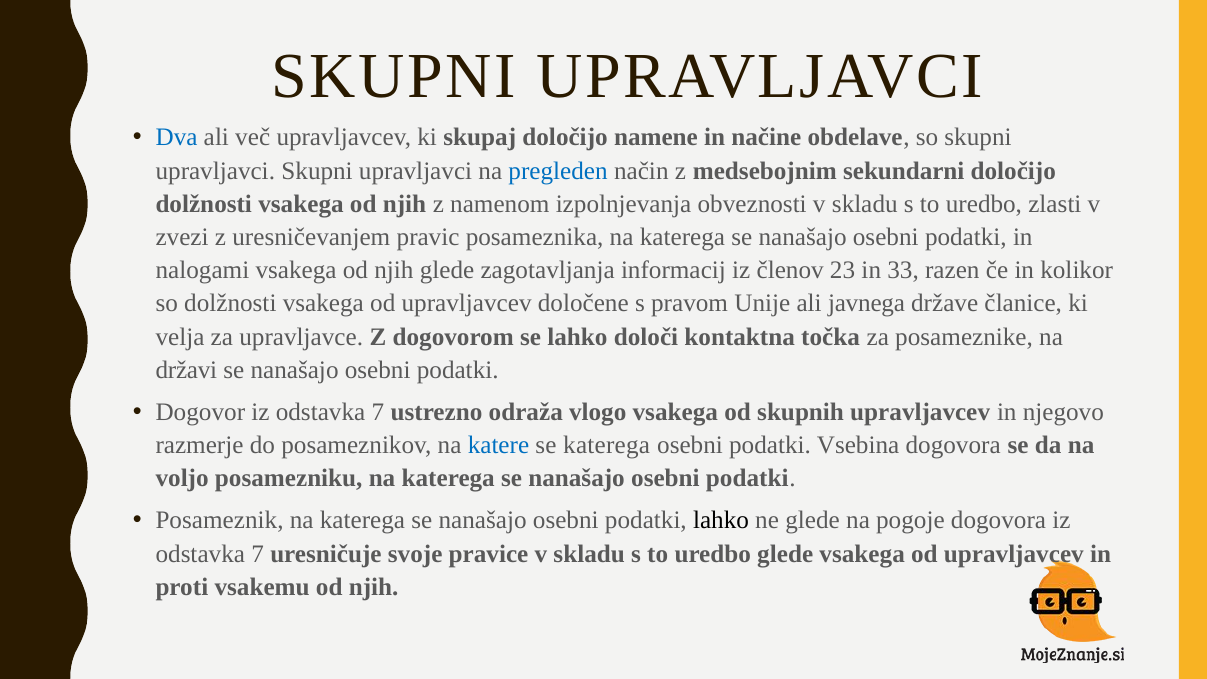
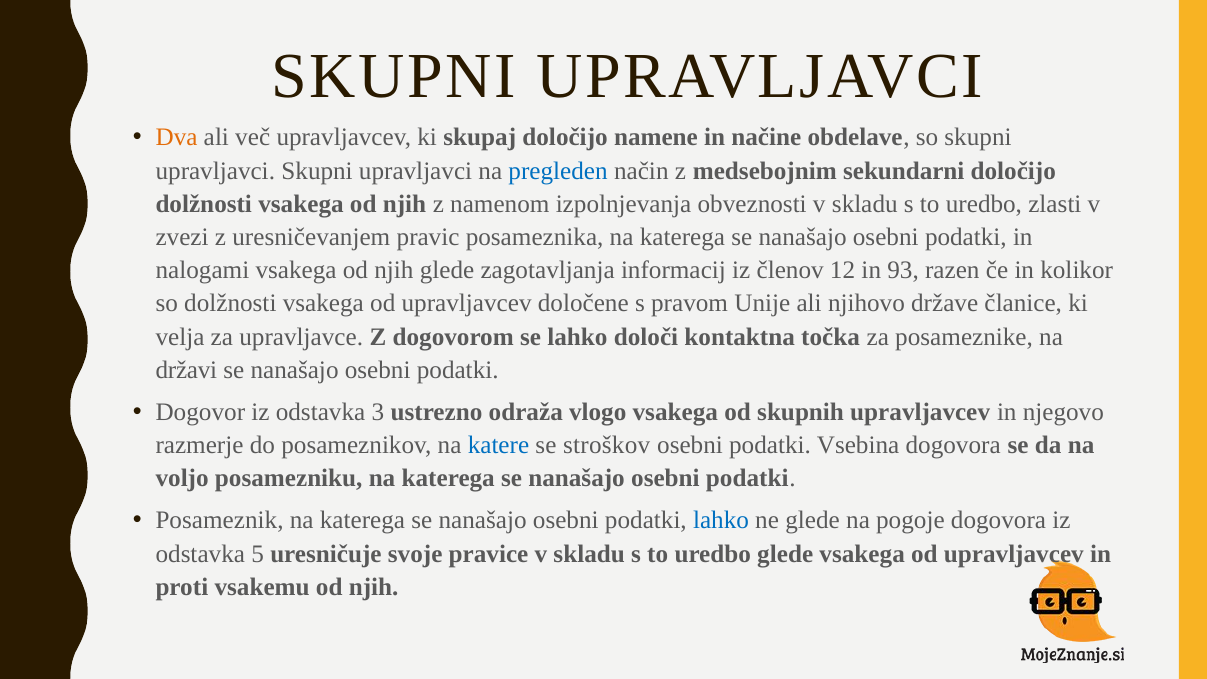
Dva colour: blue -> orange (177, 138)
23: 23 -> 12 (843, 270)
33: 33 -> 93 (903, 270)
javnega: javnega -> njihovo (866, 304)
Dogovor iz odstavka 7: 7 -> 3 (378, 412)
se katerega: katerega -> stroškov (607, 445)
lahko colour: black -> blue (721, 521)
7: 7 -> 5 (258, 554)
